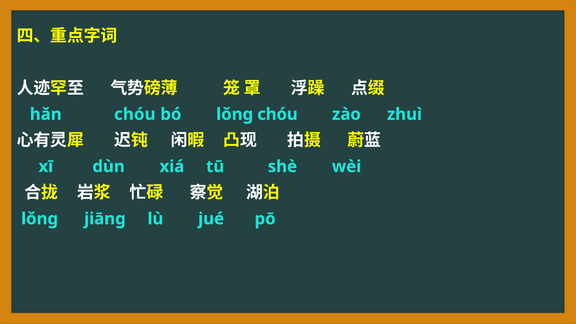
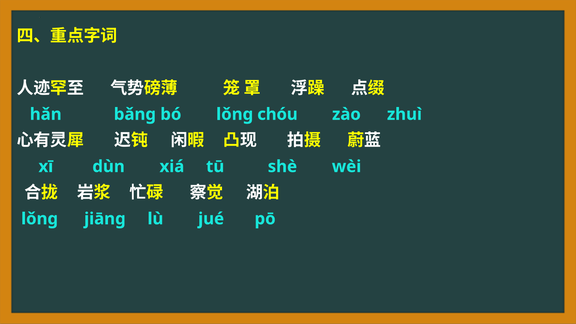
hǎn chóu: chóu -> bǎng (135, 114)
